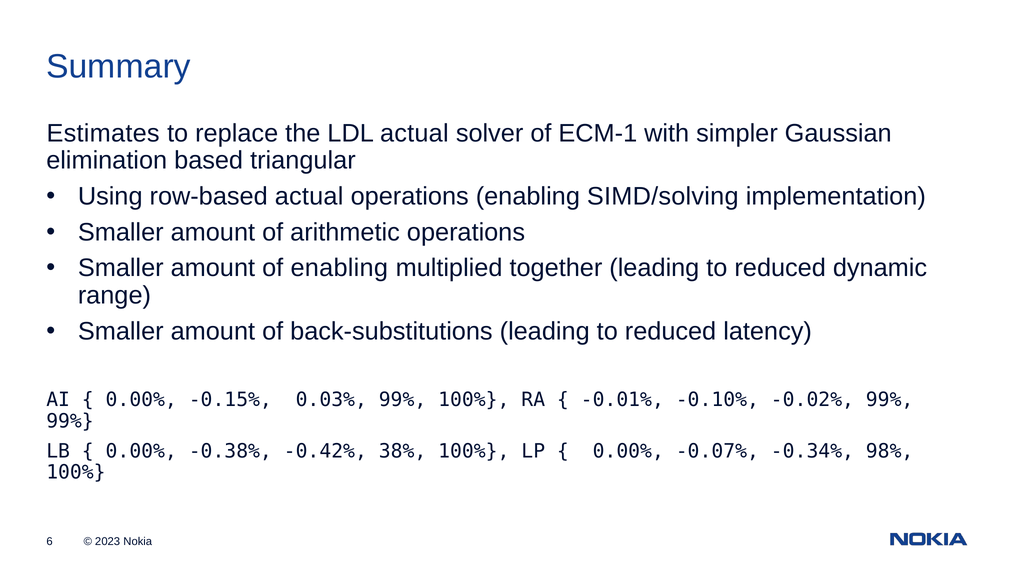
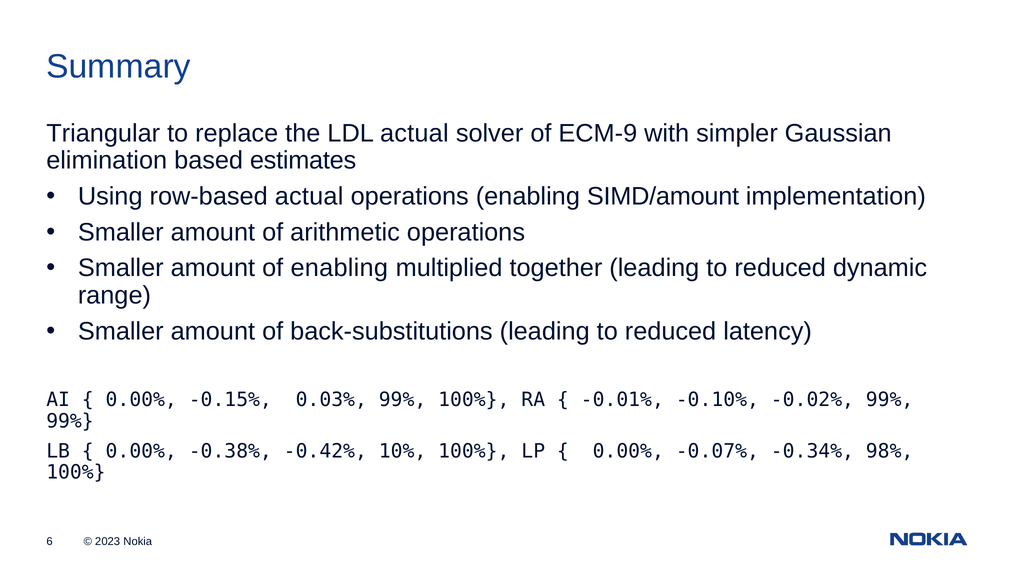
Estimates: Estimates -> Triangular (103, 133)
ECM-1: ECM-1 -> ECM-9 (598, 133)
triangular: triangular -> estimates (303, 161)
SIMD/solving: SIMD/solving -> SIMD/amount (663, 196)
38%: 38% -> 10% (403, 451)
